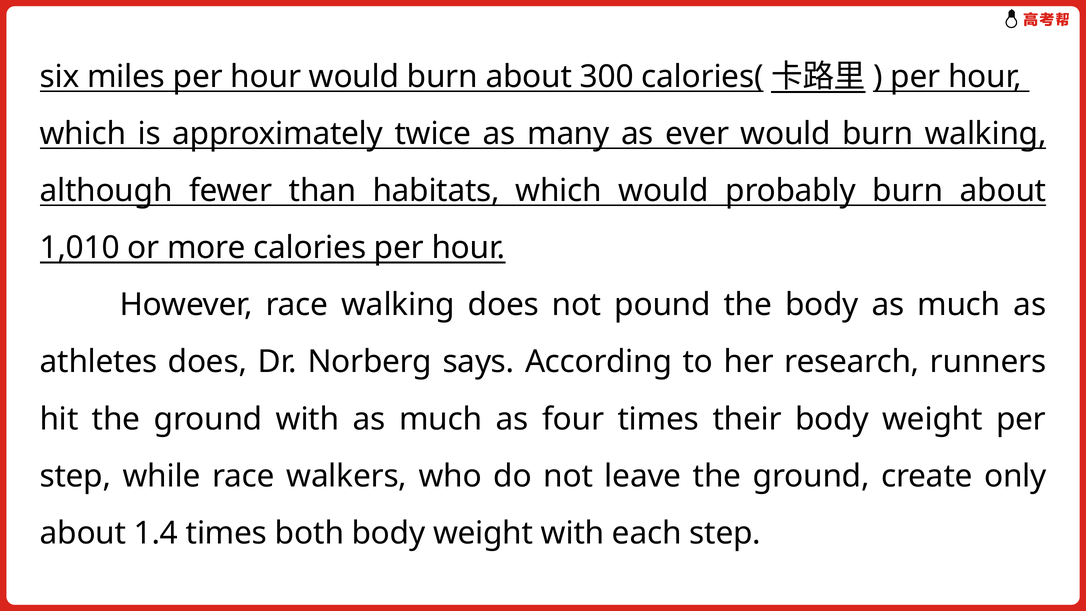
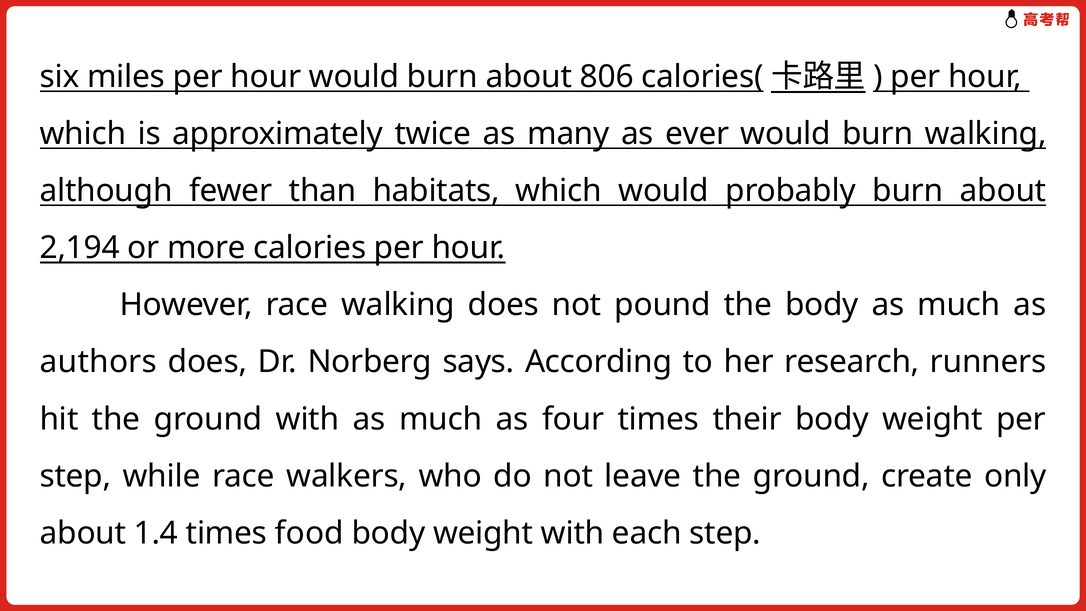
300: 300 -> 806 (607, 77)
1,010: 1,010 -> 2,194 (80, 248)
athletes: athletes -> authors (98, 362)
both: both -> food (309, 533)
